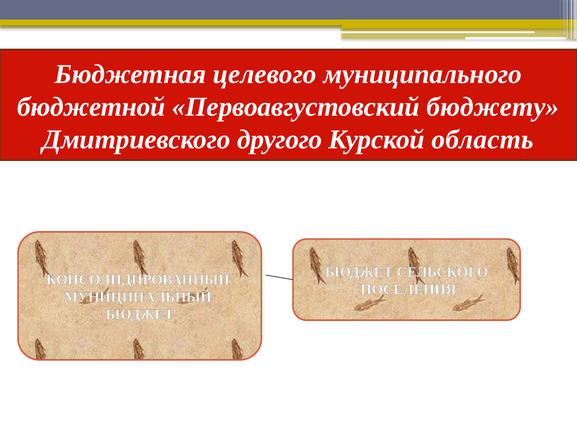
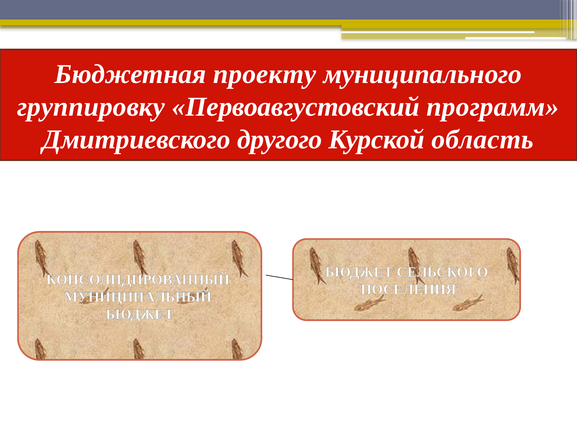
целевого: целевого -> проекту (265, 74)
бюджетной: бюджетной -> группировку (91, 107)
бюджету: бюджету -> программ (493, 107)
